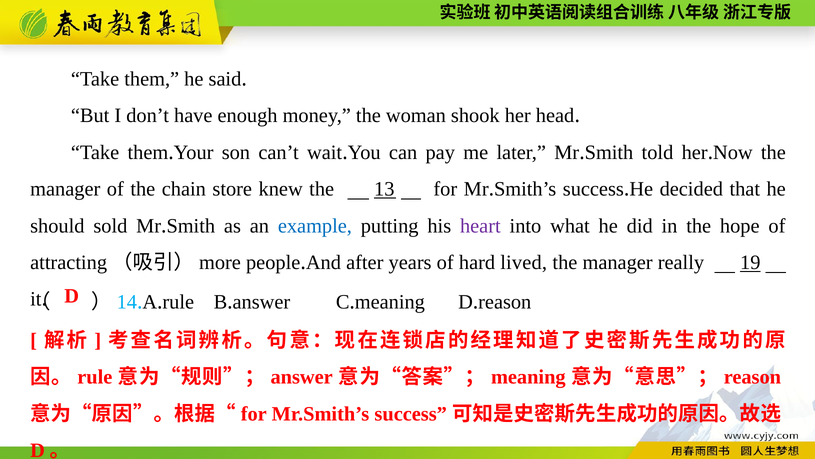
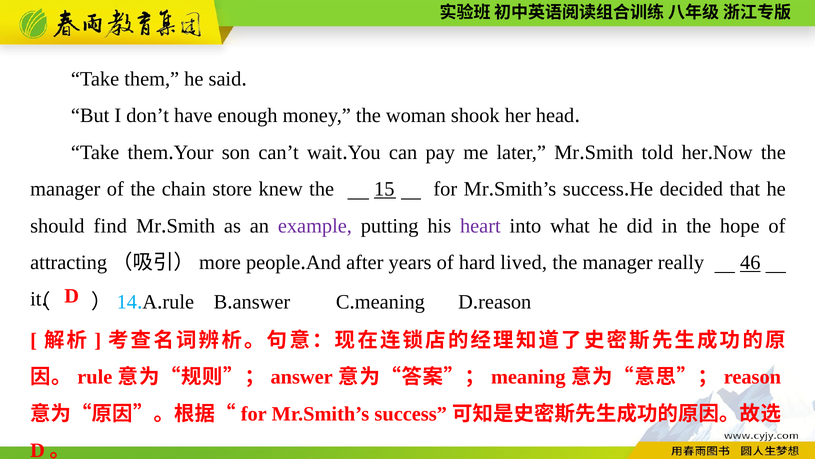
13: 13 -> 15 (384, 189)
sold: sold -> find (110, 226)
example colour: blue -> purple (315, 226)
19: 19 -> 46 (750, 262)
